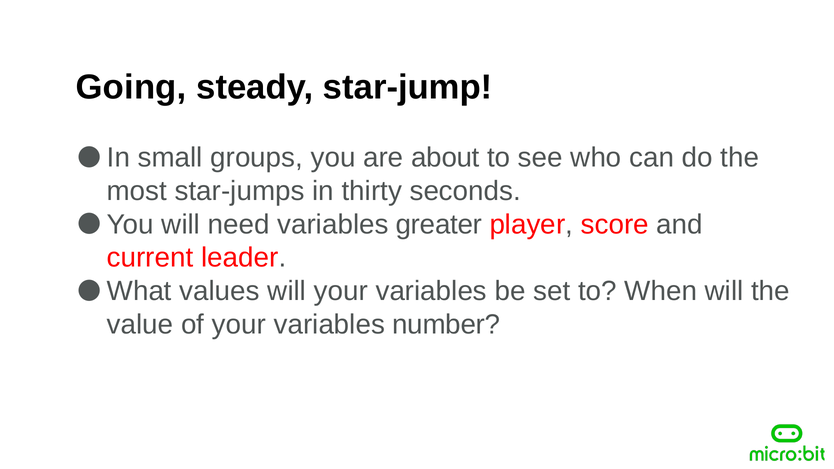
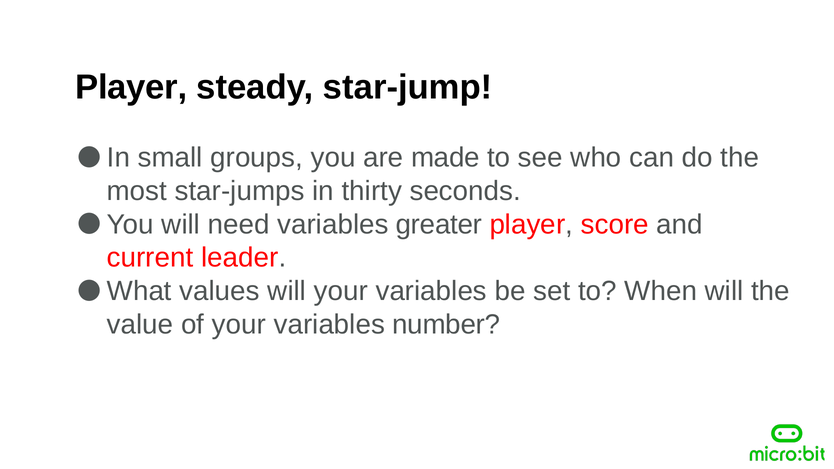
Going: Going -> Player (131, 87)
about: about -> made (445, 158)
